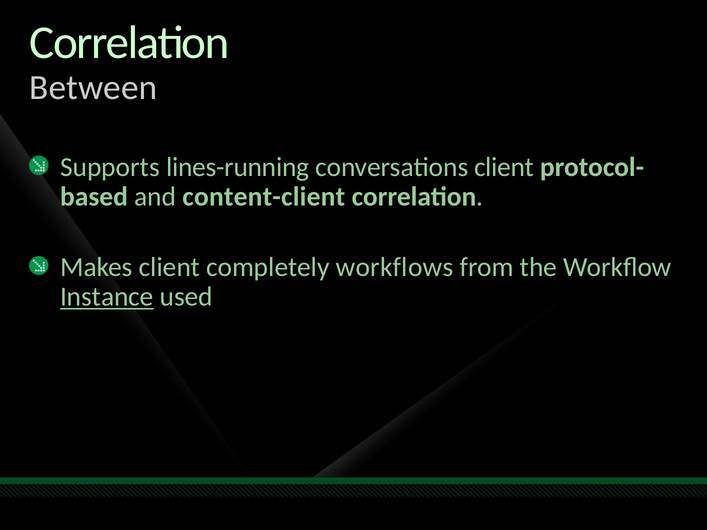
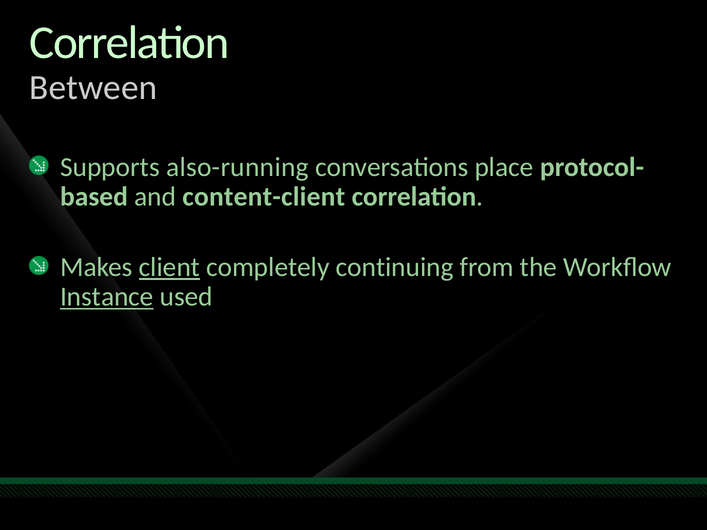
lines-running: lines-running -> also-running (237, 167)
conversations client: client -> place (504, 167)
client underline: none -> present (169, 267)
workflows: workflows -> continuing (395, 267)
